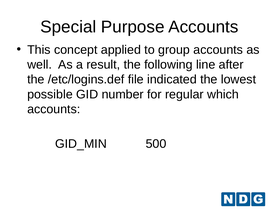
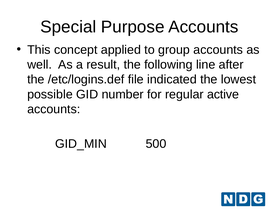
which: which -> active (223, 94)
